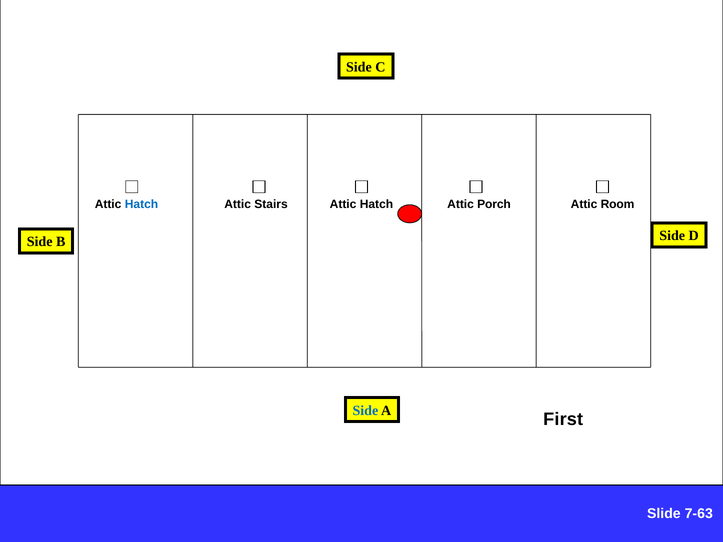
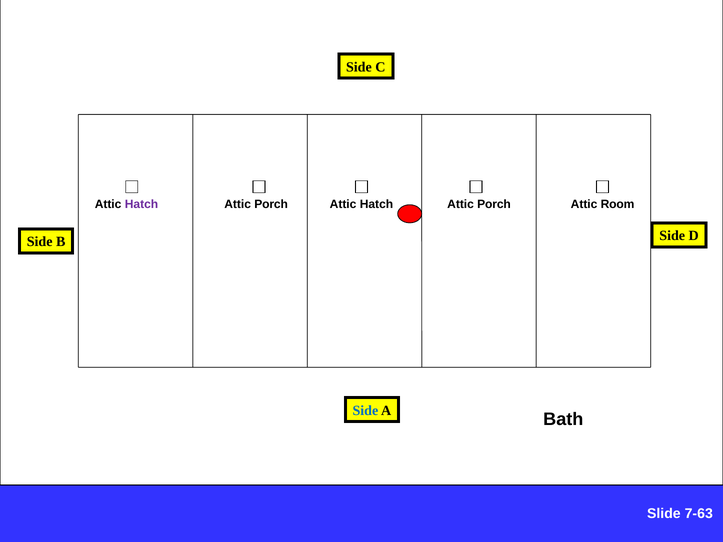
Hatch colour: blue -> purple (141, 204)
Stairs: Stairs -> Porch (271, 204)
First: First -> Bath (563, 419)
